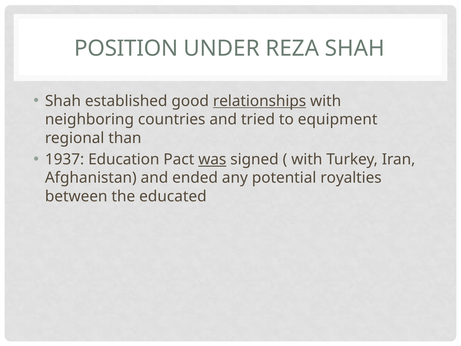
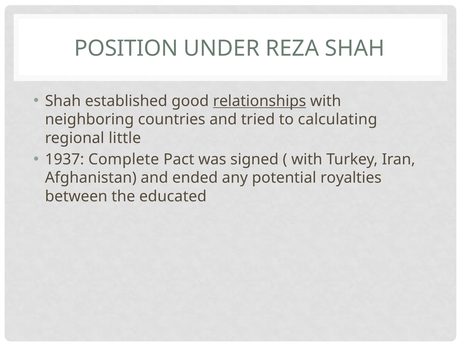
equipment: equipment -> calculating (338, 119)
than: than -> little (125, 138)
Education: Education -> Complete (124, 159)
was underline: present -> none (212, 159)
